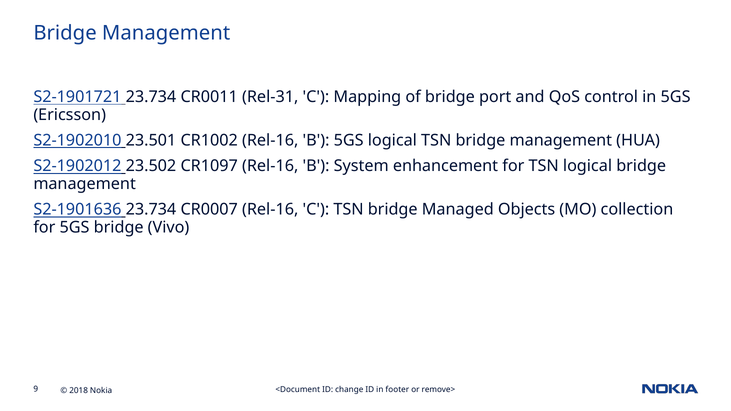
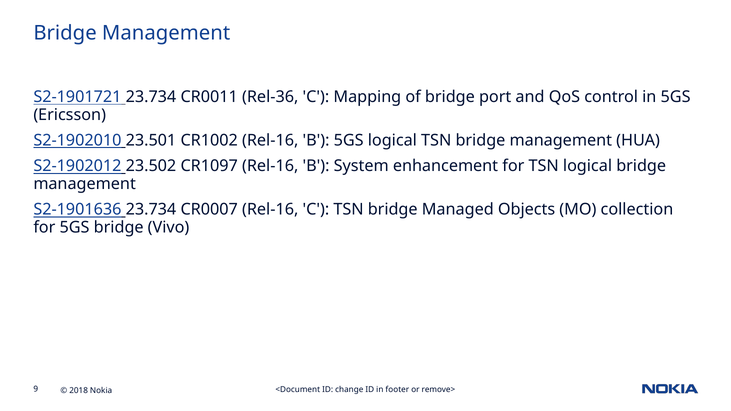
Rel-31: Rel-31 -> Rel-36 (270, 97)
